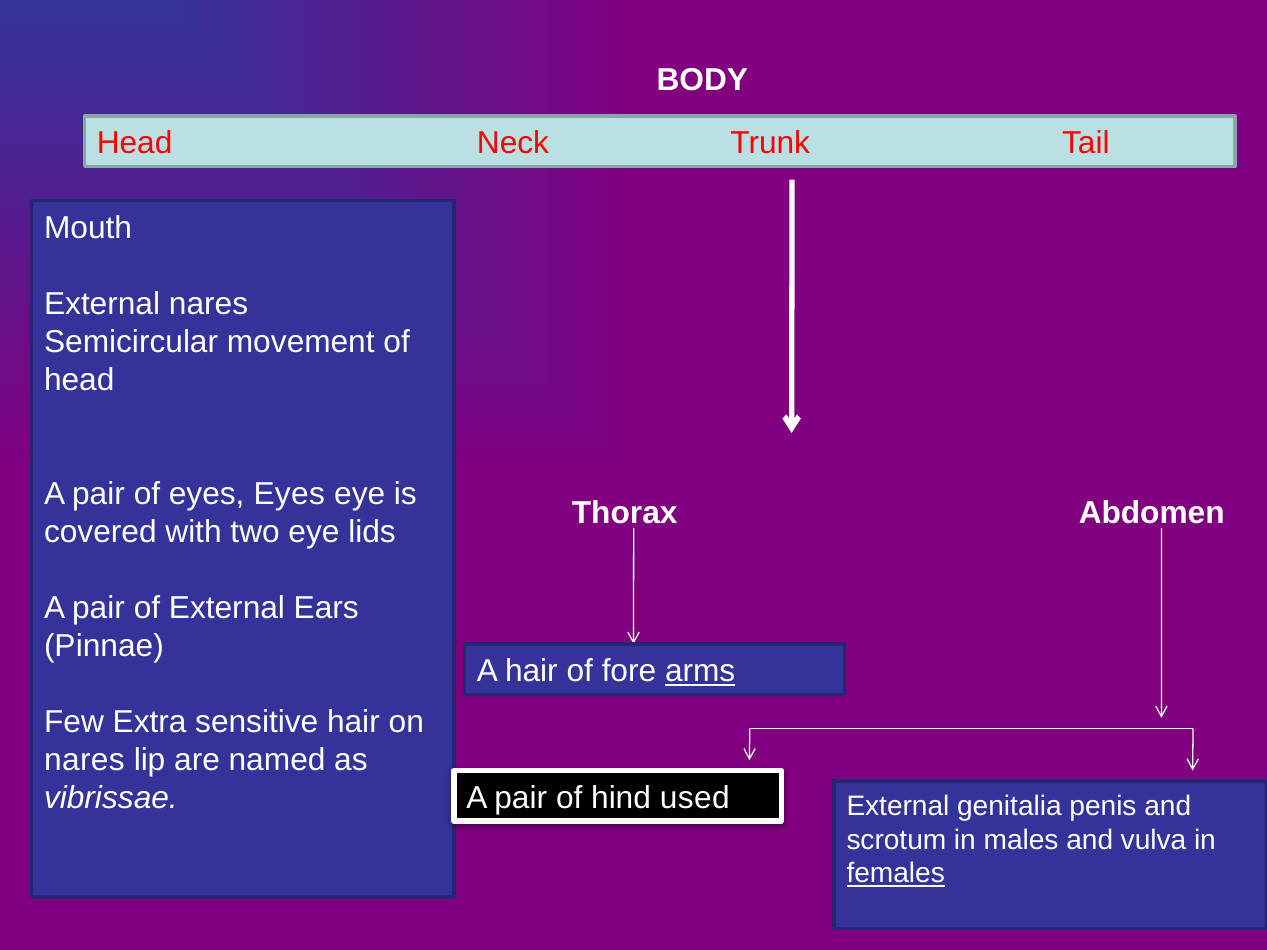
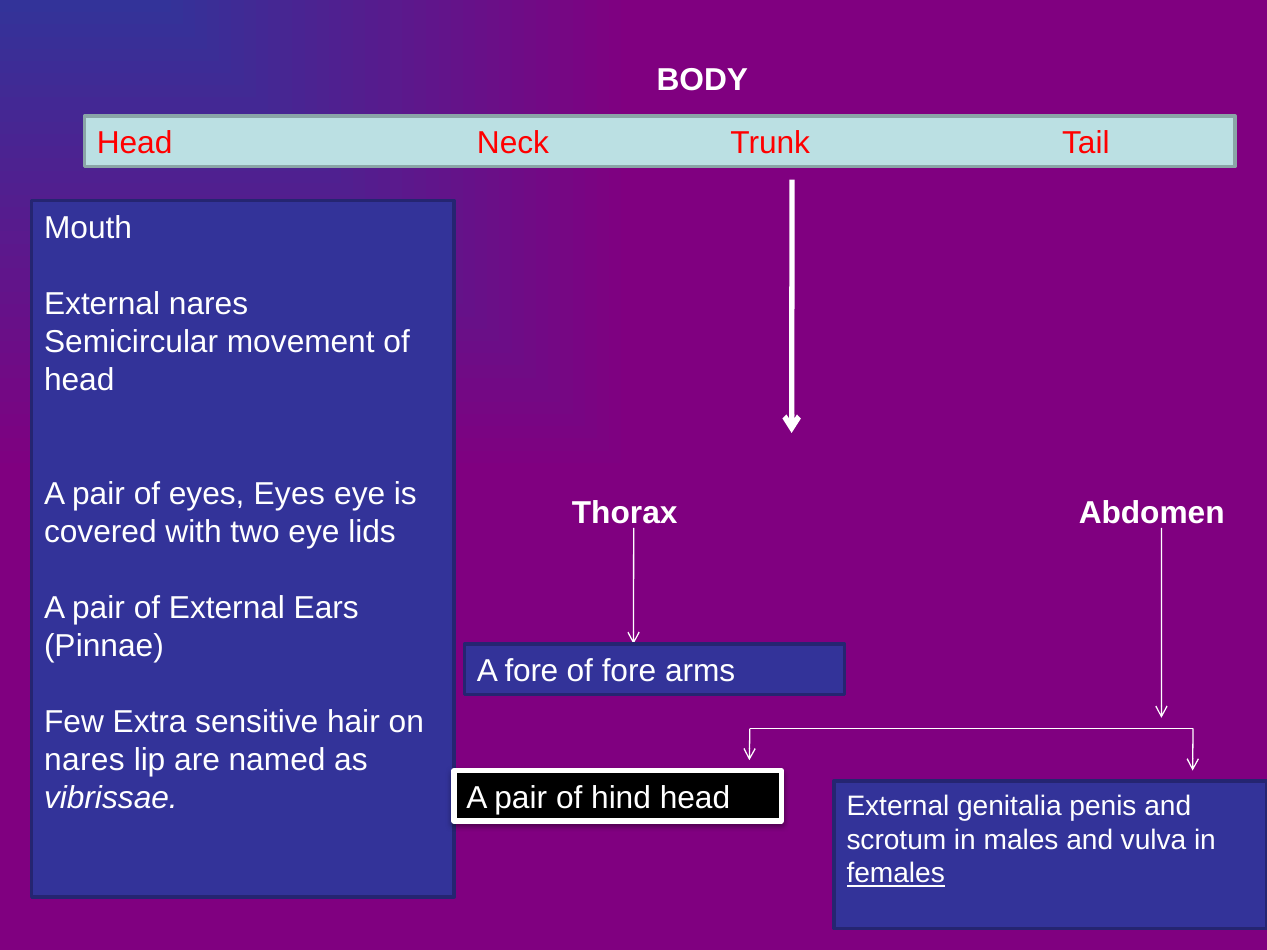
A hair: hair -> fore (532, 671)
arms underline: present -> none (700, 671)
hind used: used -> head (695, 798)
